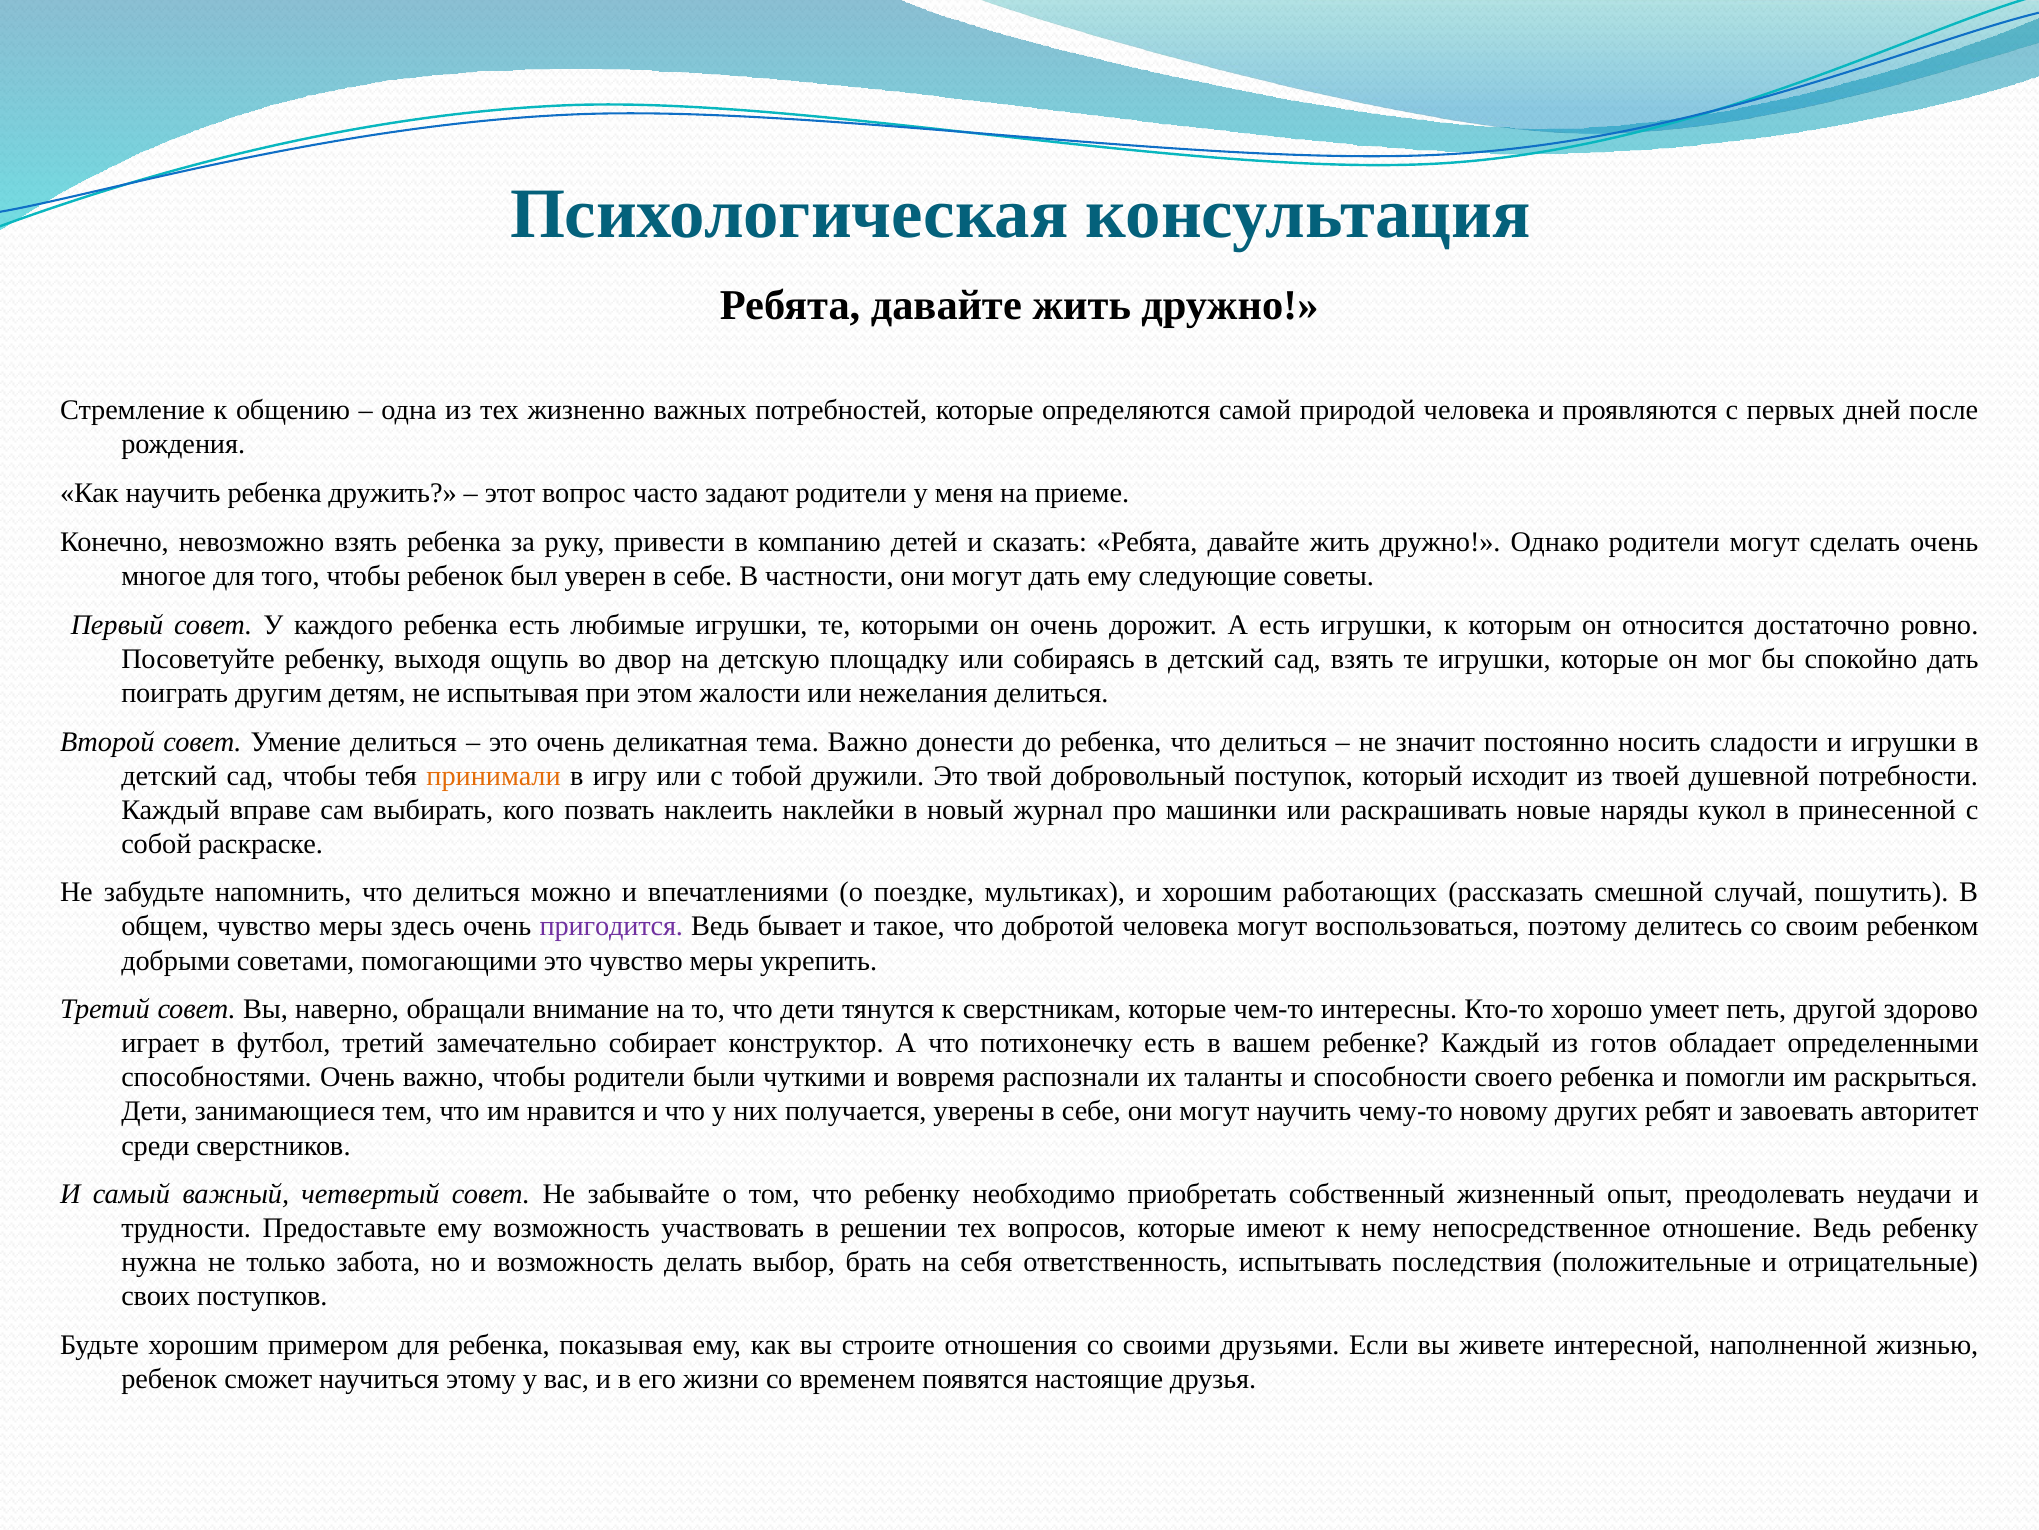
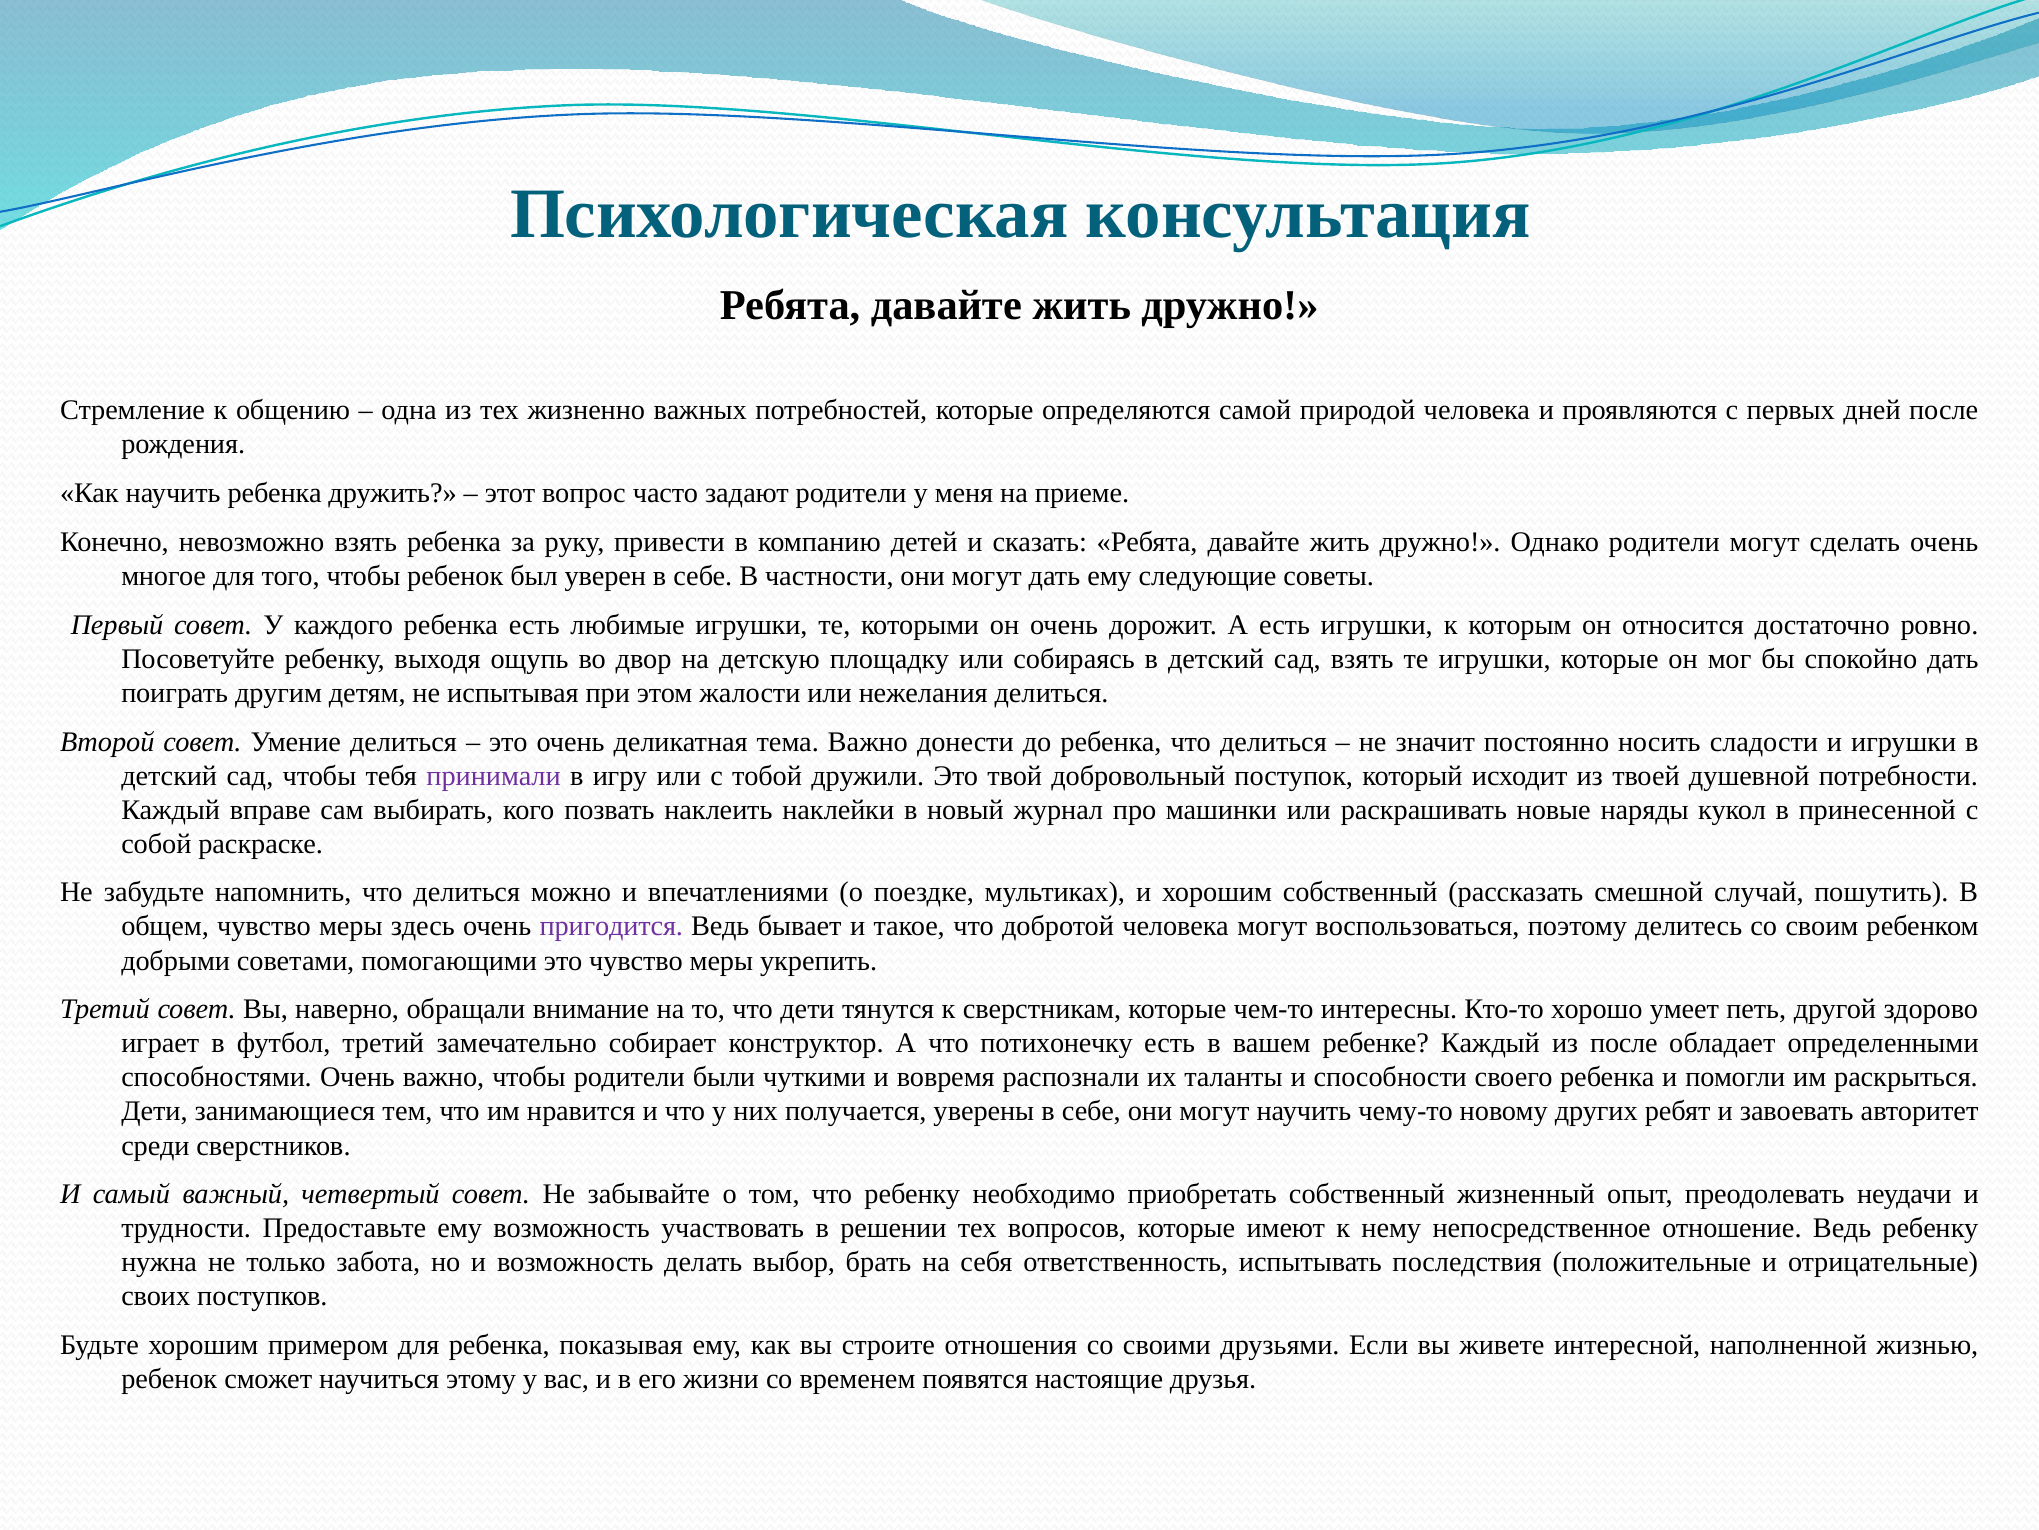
принимали colour: orange -> purple (494, 775)
хорошим работающих: работающих -> собственный (1360, 892)
из готов: готов -> после (1624, 1043)
